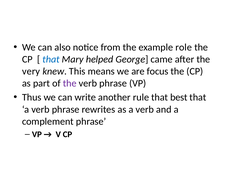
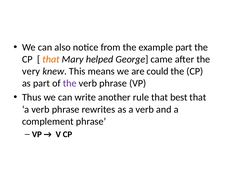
example role: role -> part (184, 47)
that colour: blue -> orange (51, 59)
focus: focus -> could (158, 72)
